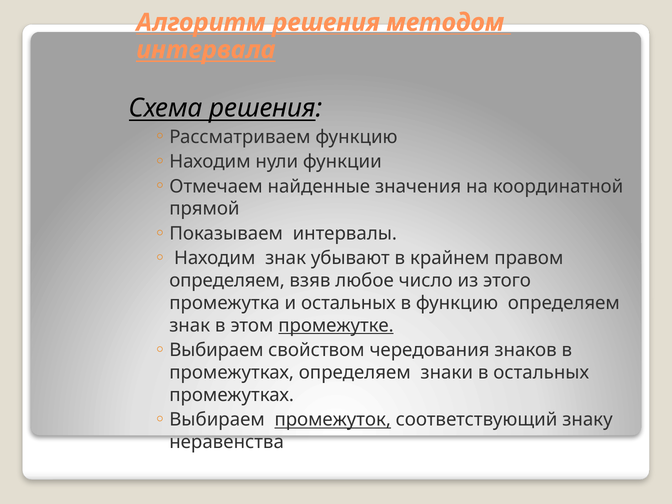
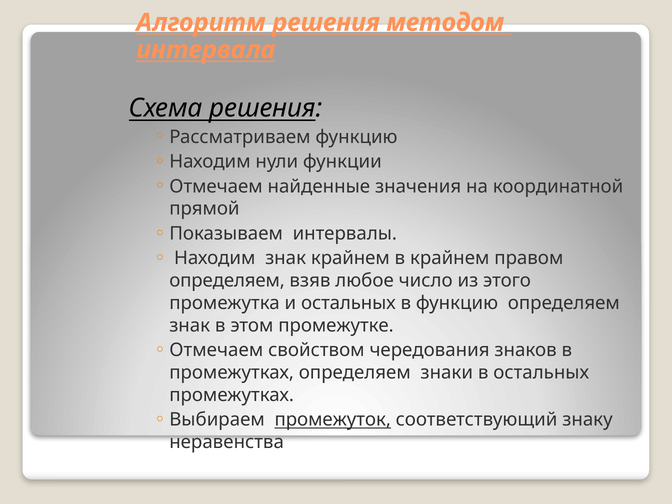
знак убывают: убывают -> крайнем (350, 258)
промежутке underline: present -> none (336, 326)
Выбираем: Выбираем -> Отмечаем (216, 350)
